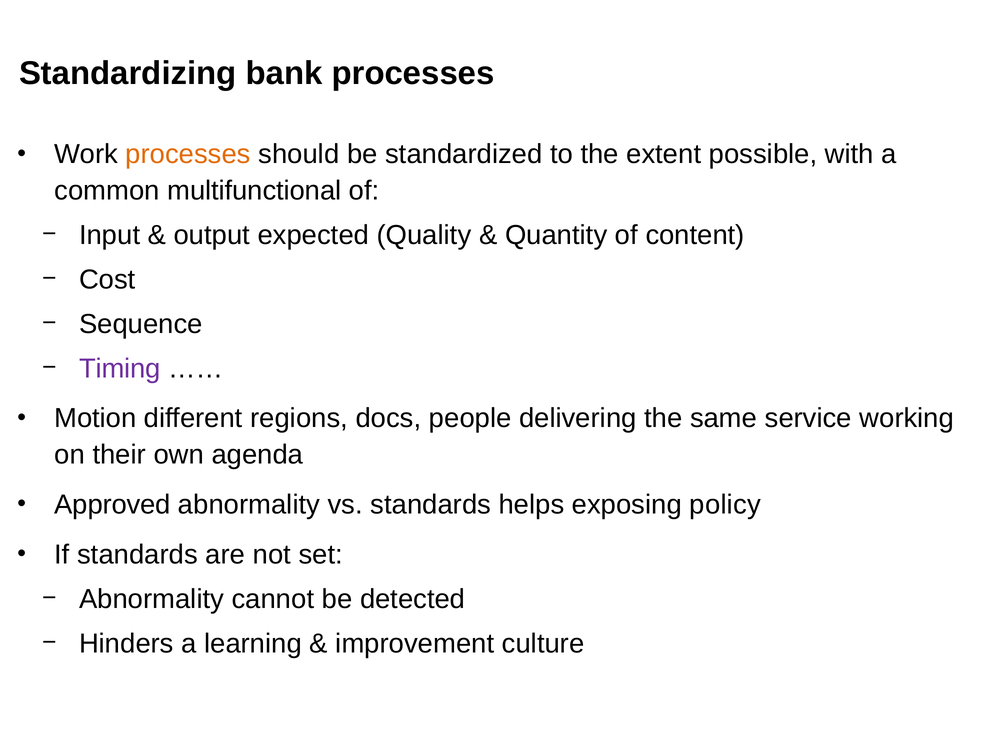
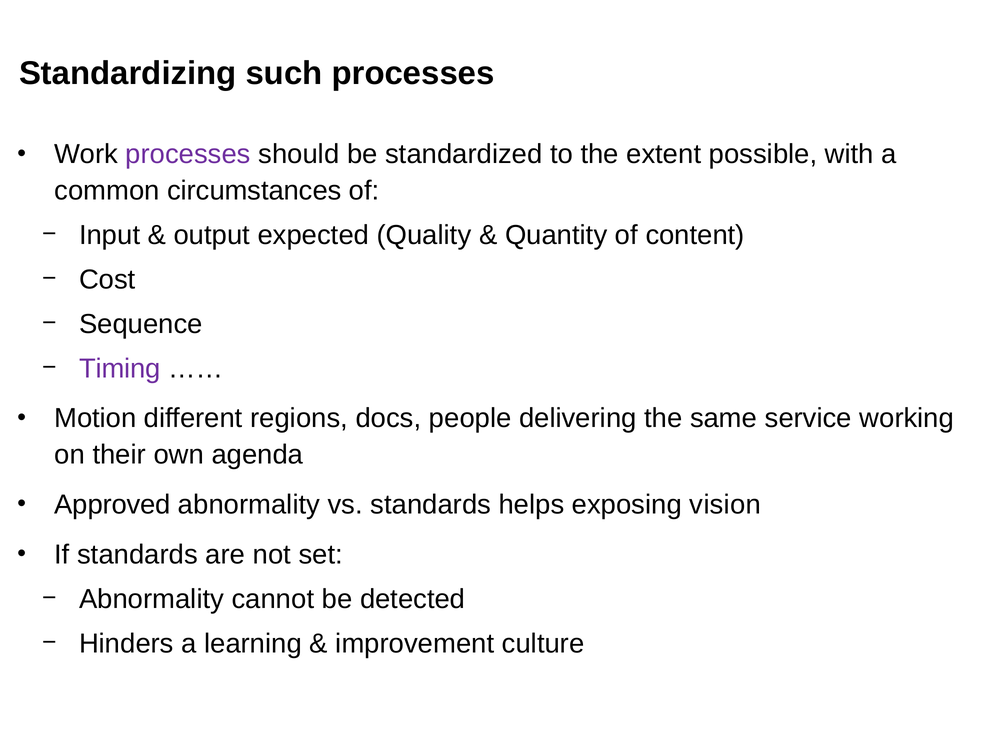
bank: bank -> such (284, 73)
processes colour: orange -> purple (188, 154)
multifunctional: multifunctional -> circumstances (254, 191)
policy: policy -> vision (725, 505)
